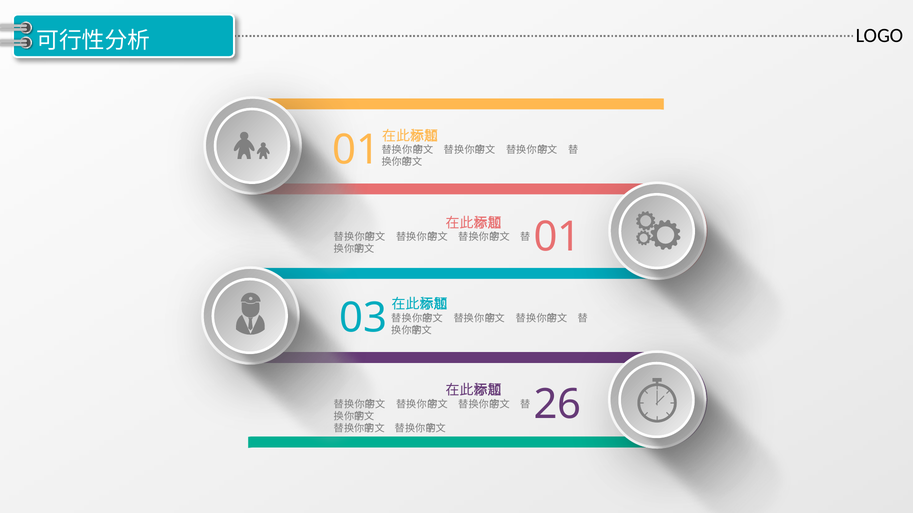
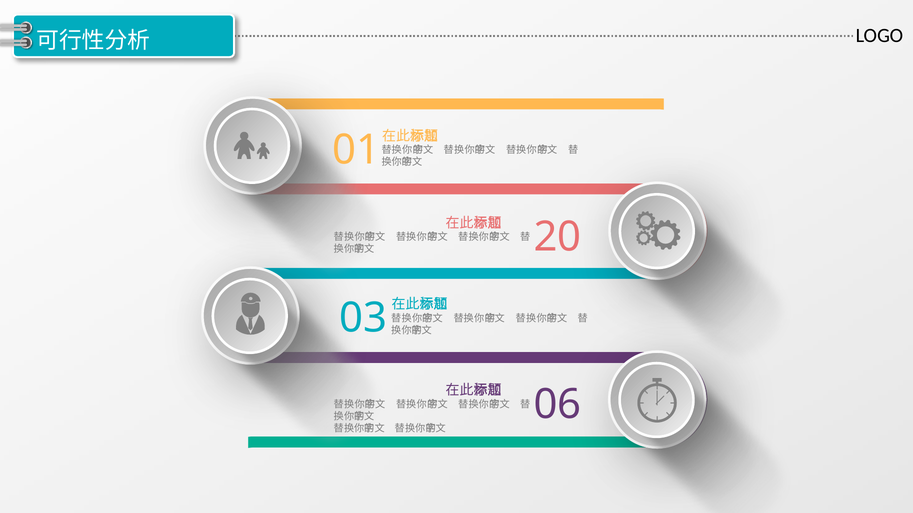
01: 01 -> 20 (557, 237)
26: 26 -> 06 (557, 405)
